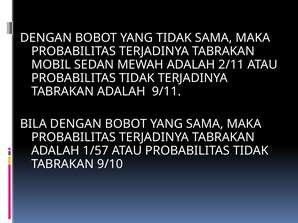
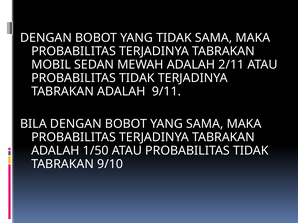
1/57: 1/57 -> 1/50 (96, 151)
